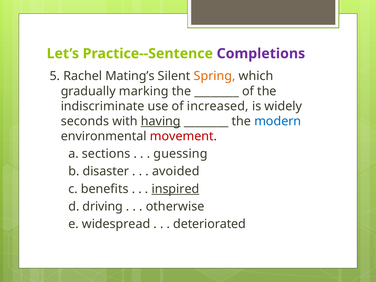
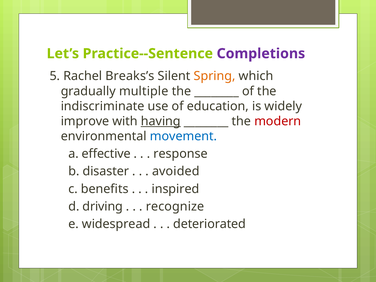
Mating’s: Mating’s -> Breaks’s (130, 76)
marking: marking -> multiple (144, 91)
increased: increased -> education (218, 106)
seconds: seconds -> improve (85, 121)
modern colour: blue -> red (278, 121)
movement colour: red -> blue (183, 136)
sections: sections -> effective (106, 154)
guessing: guessing -> response (181, 154)
inspired underline: present -> none (175, 189)
otherwise: otherwise -> recognize (175, 206)
